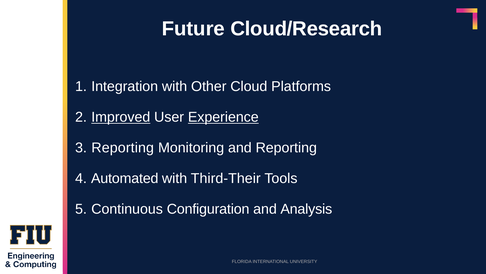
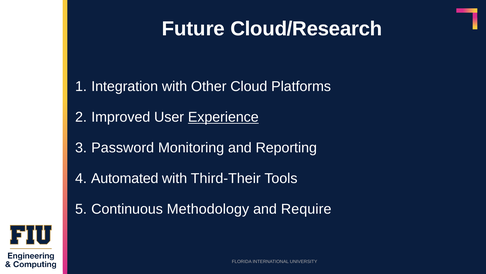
Improved underline: present -> none (121, 117)
Reporting: Reporting -> Password (123, 148)
Configuration: Configuration -> Methodology (208, 209)
Analysis: Analysis -> Require (306, 209)
